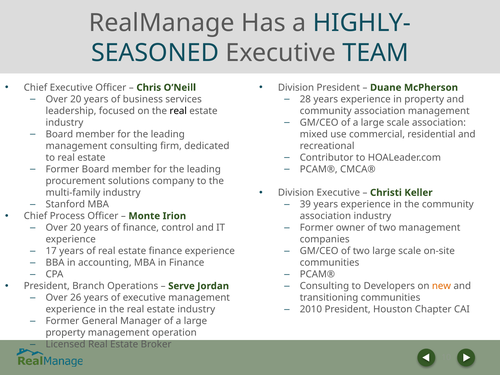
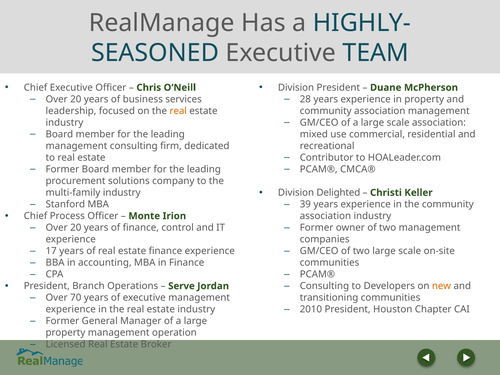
real colour: black -> orange (178, 111)
Division Executive: Executive -> Delighted (338, 193)
26: 26 -> 70 (76, 298)
